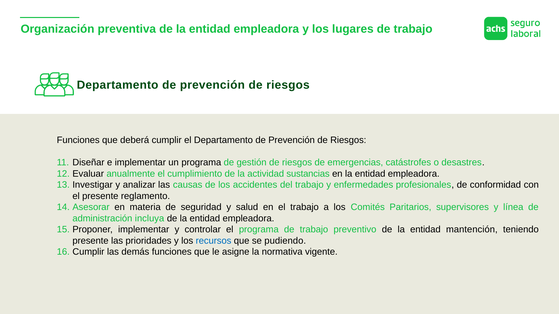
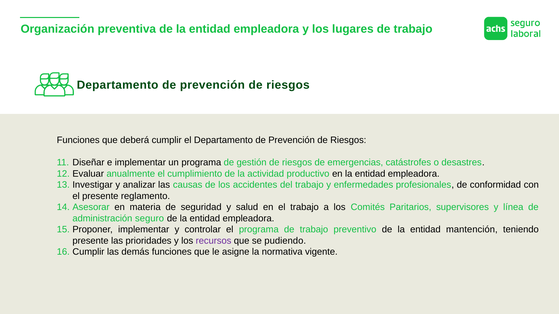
sustancias: sustancias -> productivo (308, 174)
incluya: incluya -> seguro (150, 219)
recursos colour: blue -> purple (214, 241)
